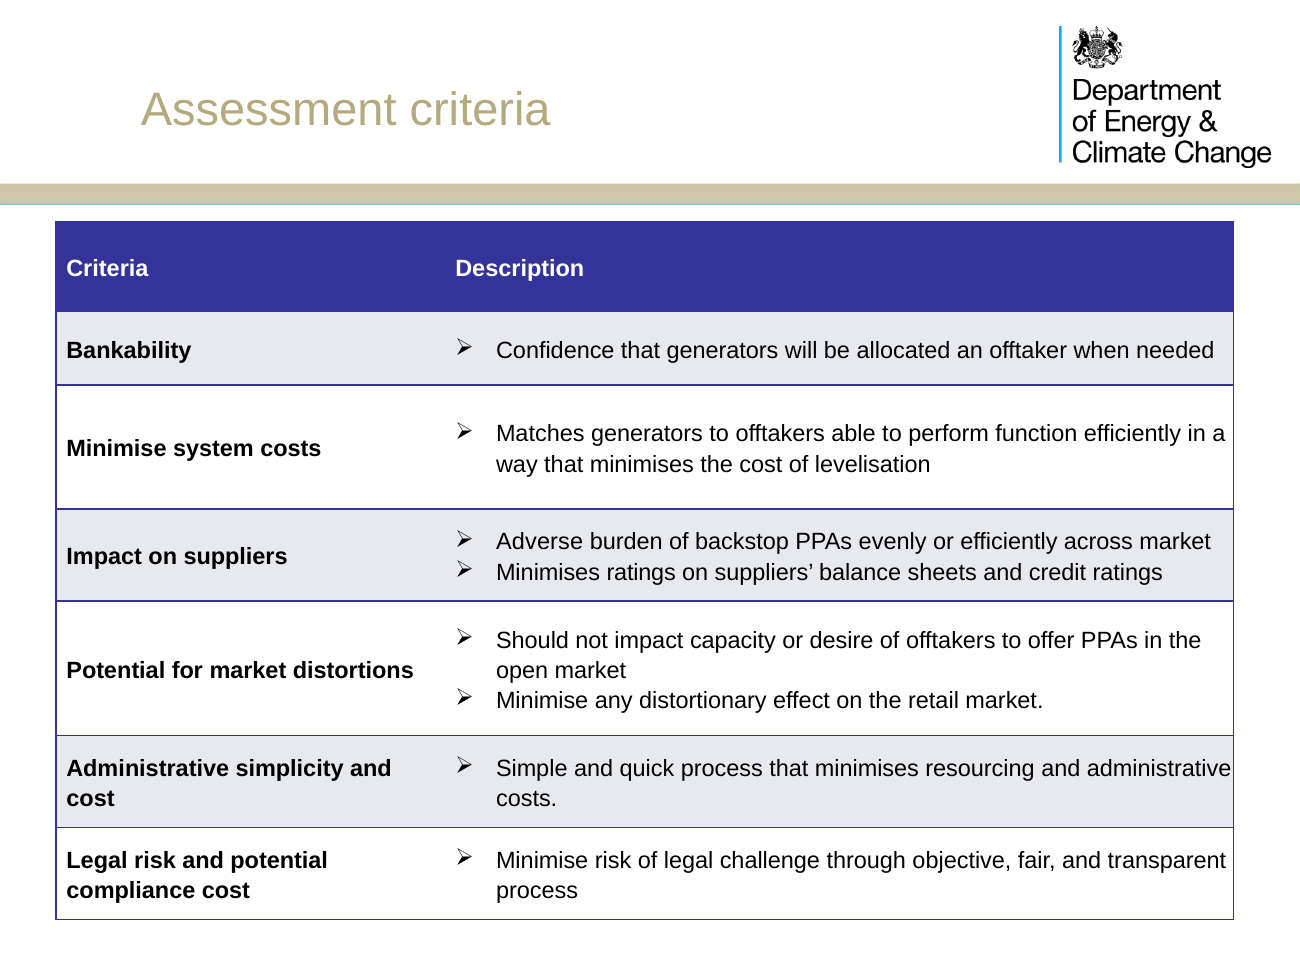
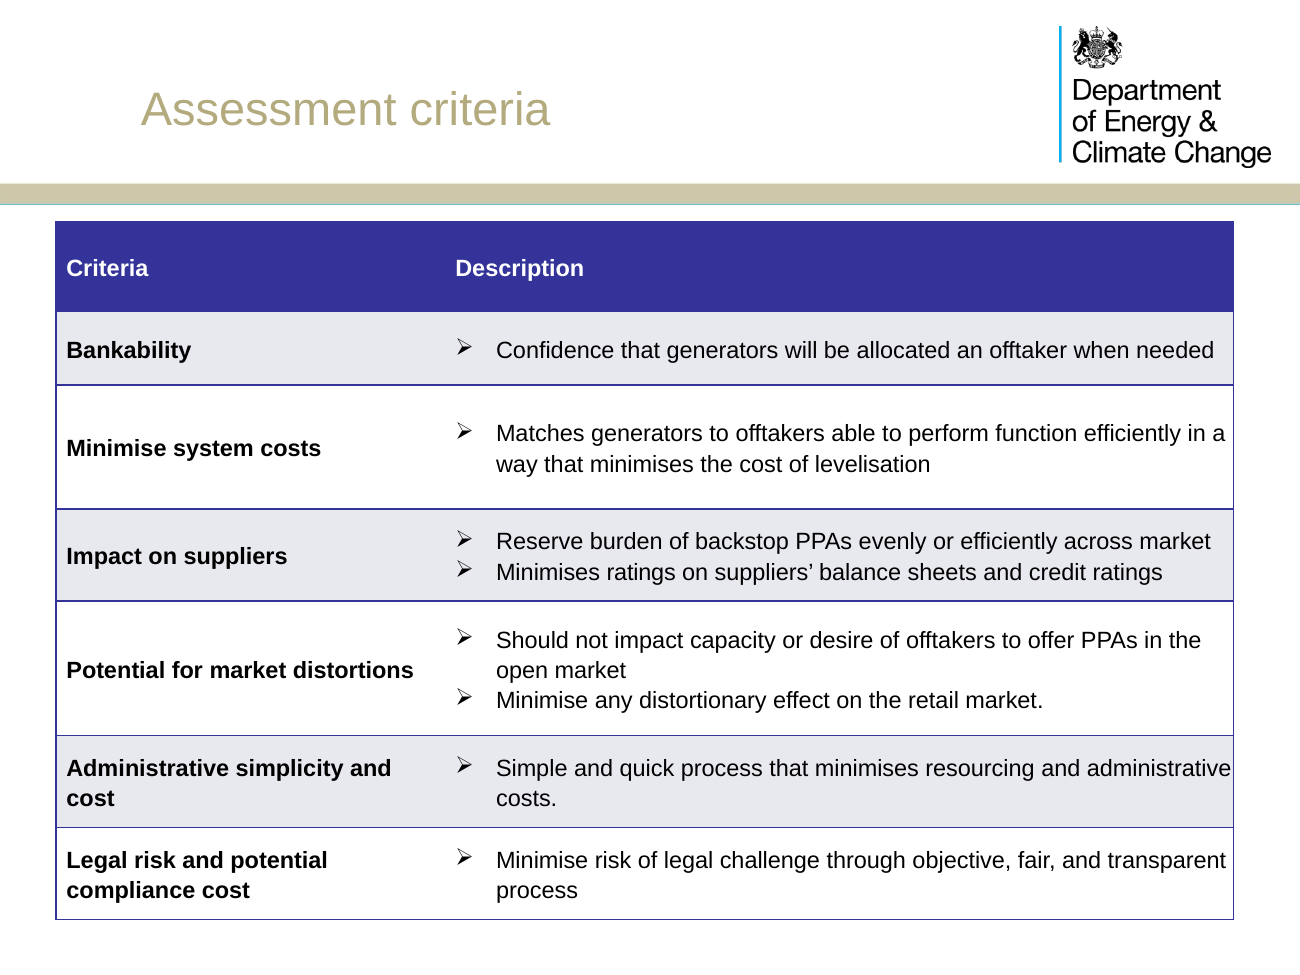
Adverse: Adverse -> Reserve (540, 542)
